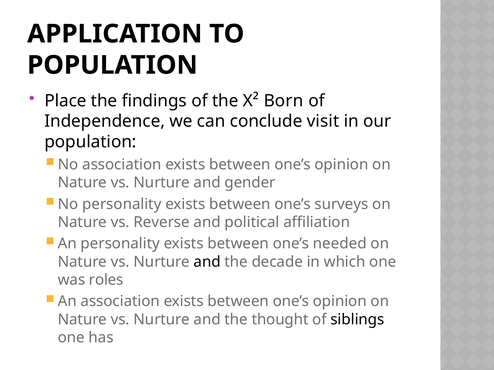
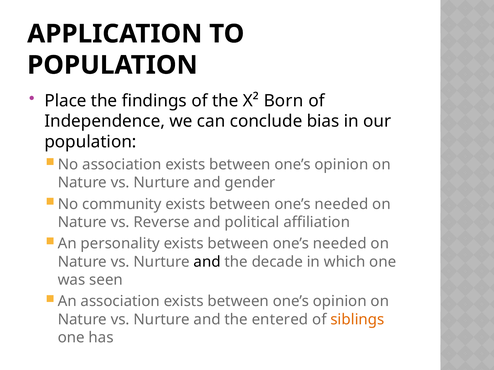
visit: visit -> bias (323, 121)
No personality: personality -> community (122, 204)
surveys: surveys -> needed (341, 204)
roles: roles -> seen (106, 280)
thought: thought -> entered (280, 320)
siblings colour: black -> orange (357, 320)
